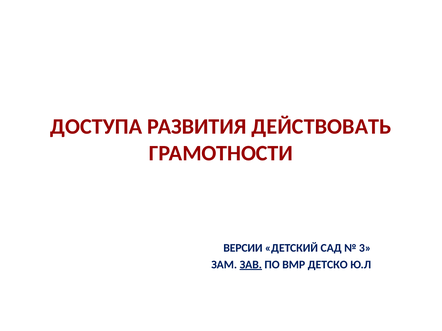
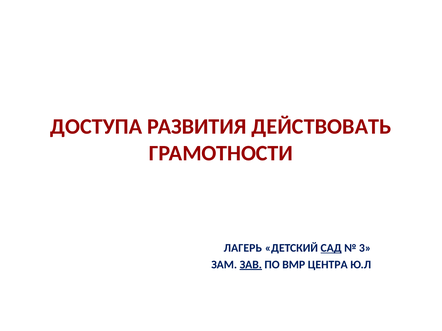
ВЕРСИИ: ВЕРСИИ -> ЛАГЕРЬ (243, 248)
САД underline: none -> present (331, 248)
ДЕТСКО: ДЕТСКО -> ЦЕНТРА (328, 265)
